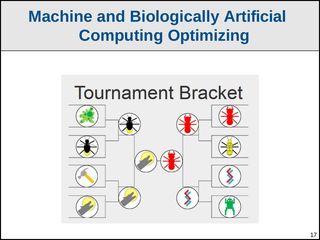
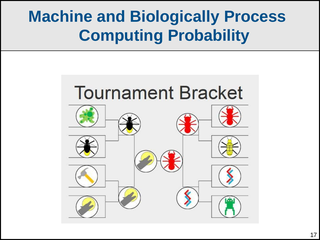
Artificial: Artificial -> Process (255, 17)
Optimizing: Optimizing -> Probability (209, 36)
